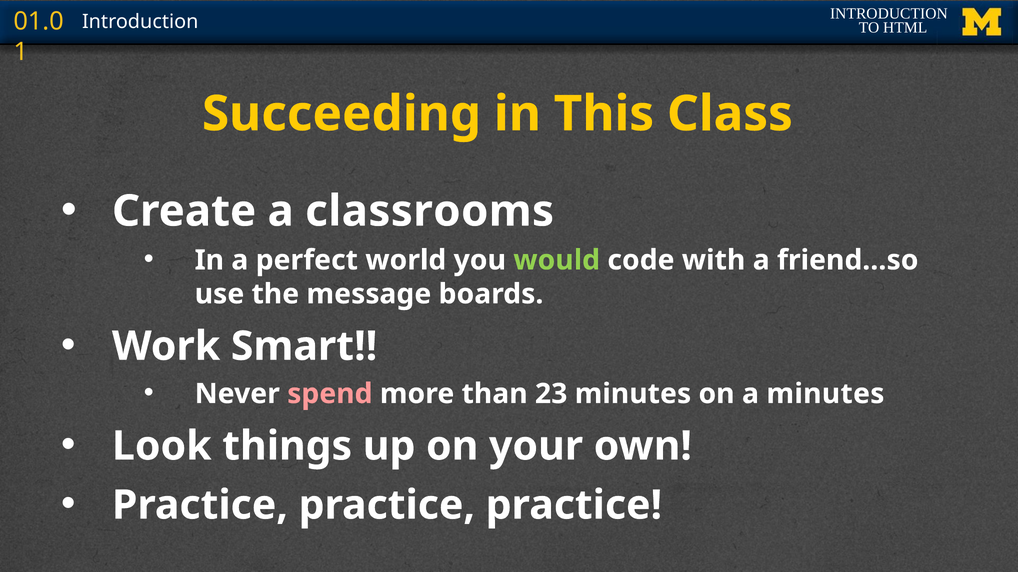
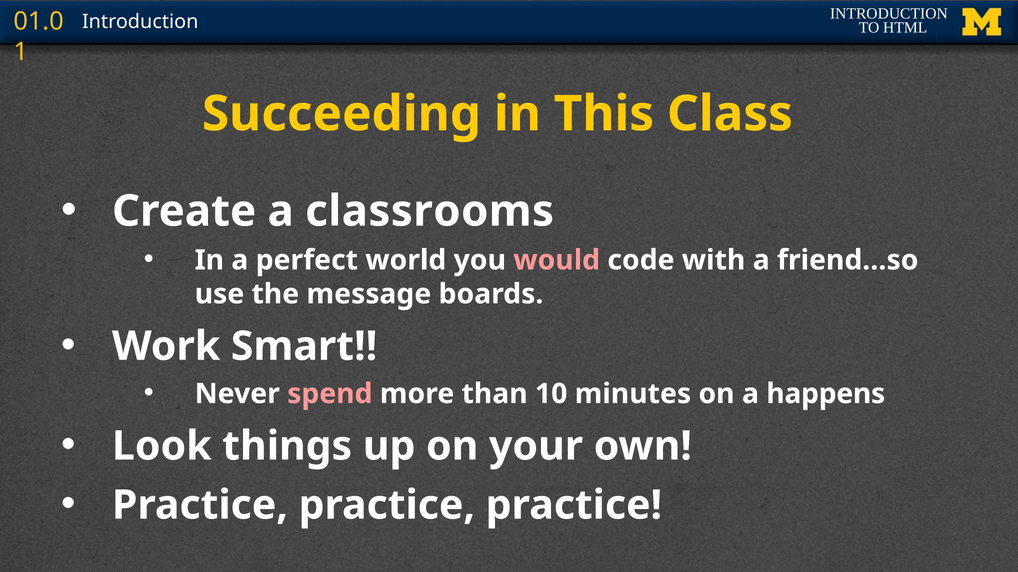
would colour: light green -> pink (557, 260)
23: 23 -> 10 (551, 394)
a minutes: minutes -> happens (826, 394)
